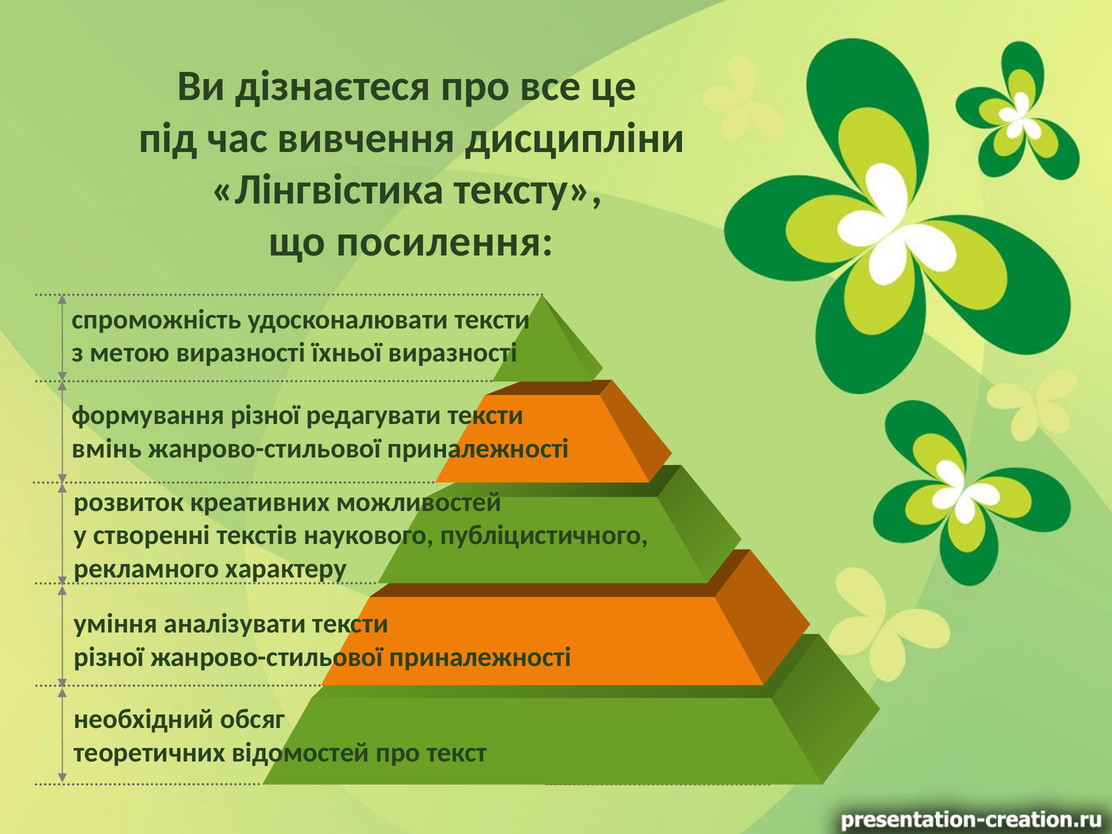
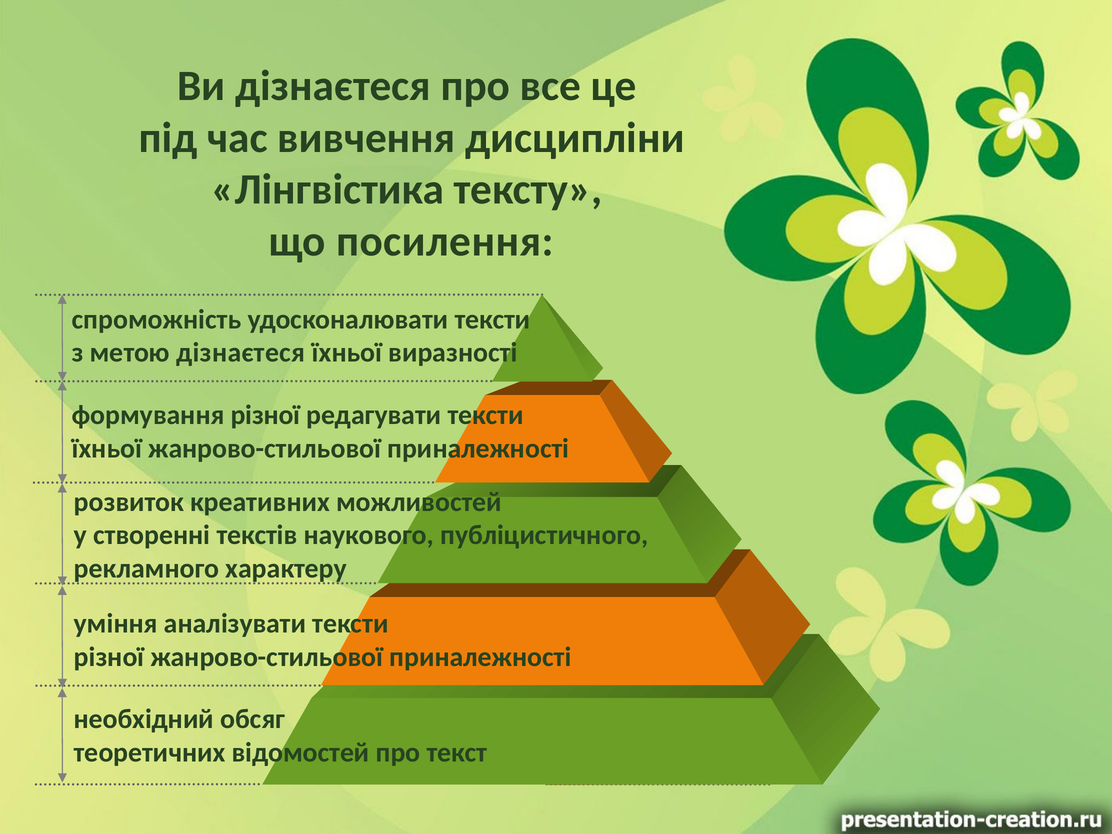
метою виразності: виразності -> дізнаєтеся (241, 353)
вмінь: вмінь -> їхньої (107, 448)
